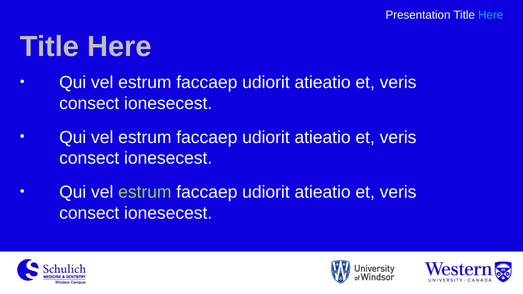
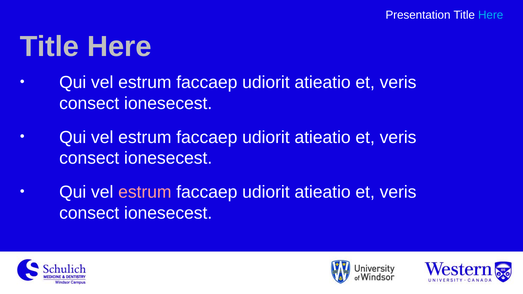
estrum colour: light green -> pink (145, 192)
